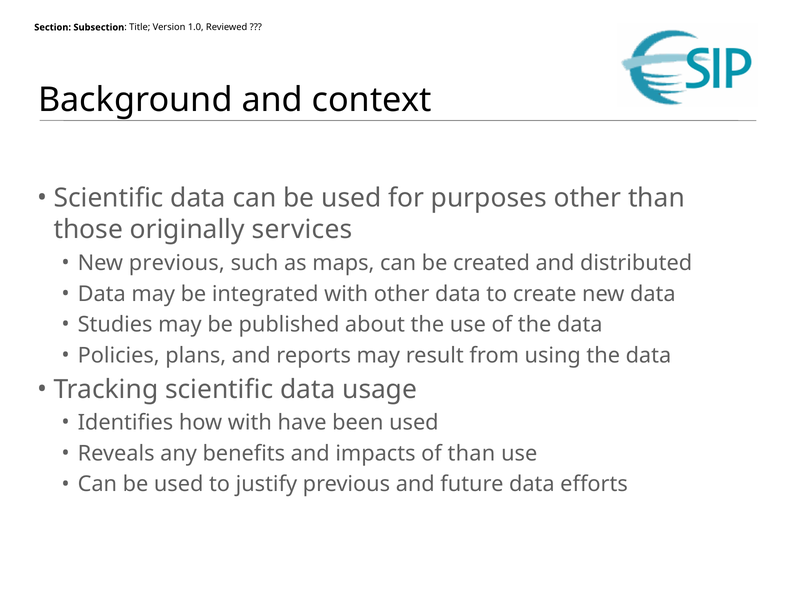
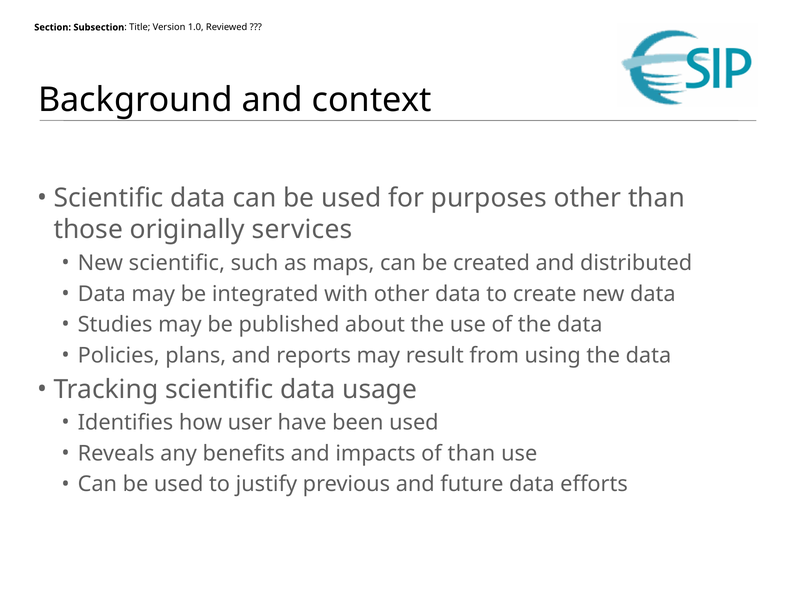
New previous: previous -> scientific (177, 263)
how with: with -> user (250, 423)
